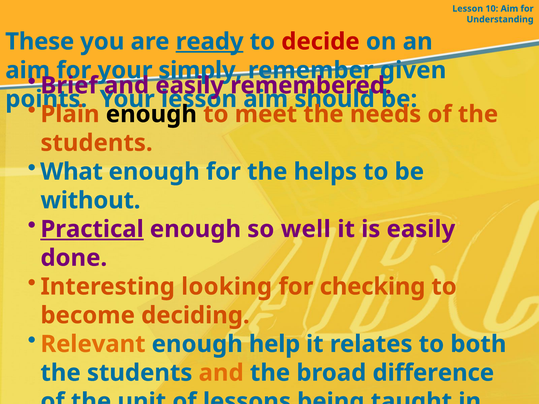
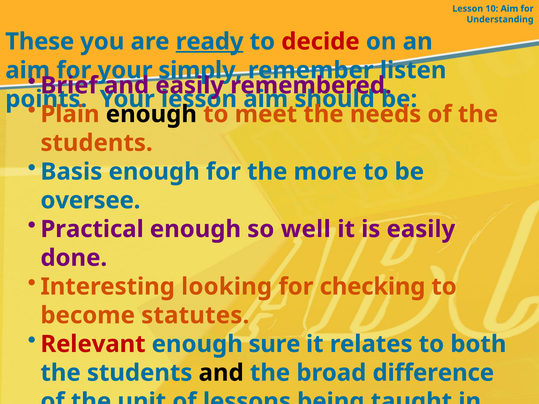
given: given -> listen (413, 70)
What: What -> Basis (71, 172)
helps: helps -> more (325, 172)
without: without -> oversee (90, 201)
Practical underline: present -> none (92, 229)
deciding: deciding -> statutes (195, 316)
Relevant colour: orange -> red (93, 344)
help: help -> sure (275, 344)
and colour: orange -> black (221, 373)
